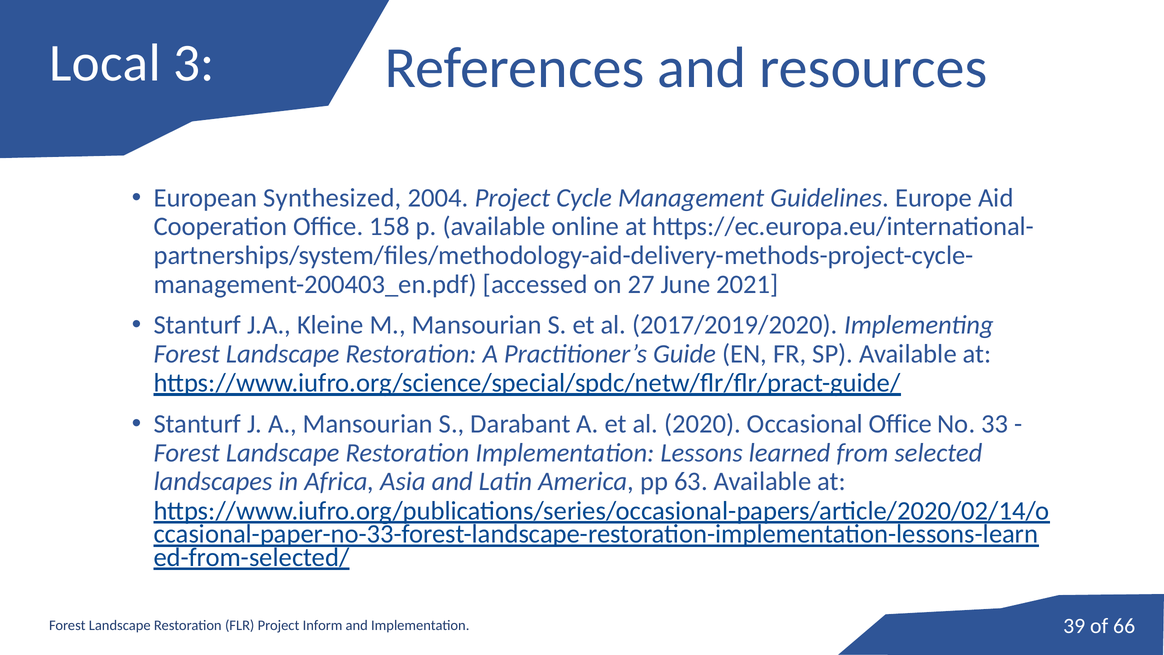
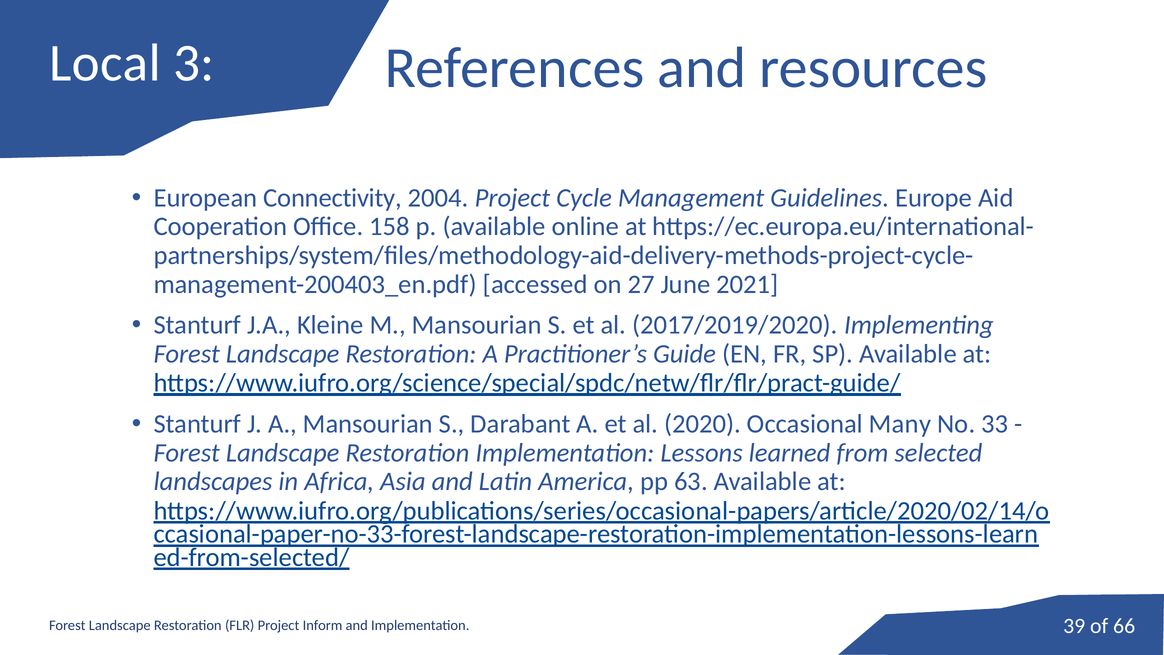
Synthesized: Synthesized -> Connectivity (333, 198)
Occasional Office: Office -> Many (900, 424)
